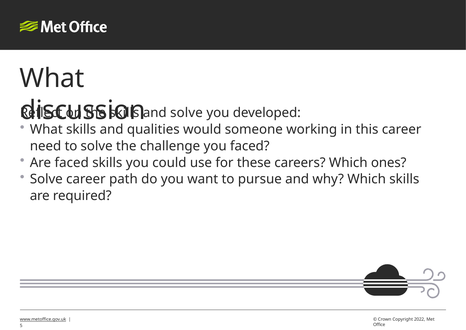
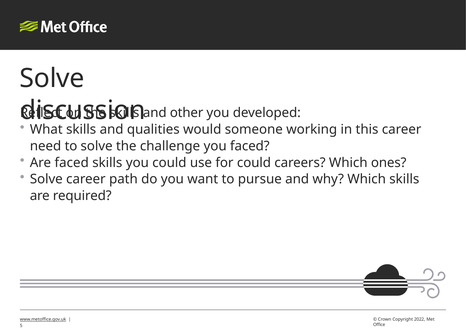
What: What -> Solve (52, 78)
and solve: solve -> other (187, 113)
for these: these -> could (254, 162)
